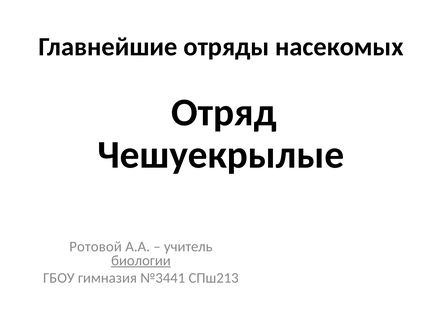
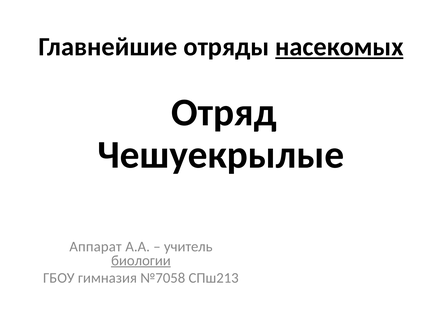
насекомых underline: none -> present (339, 47)
Ротовой: Ротовой -> Аппарат (96, 247)
№3441: №3441 -> №7058 (163, 278)
